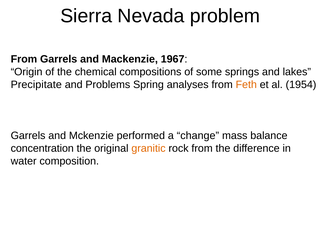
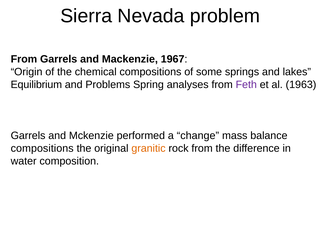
Precipitate: Precipitate -> Equilibrium (36, 84)
Feth colour: orange -> purple (246, 84)
1954: 1954 -> 1963 (301, 84)
concentration: concentration -> compositions (42, 148)
